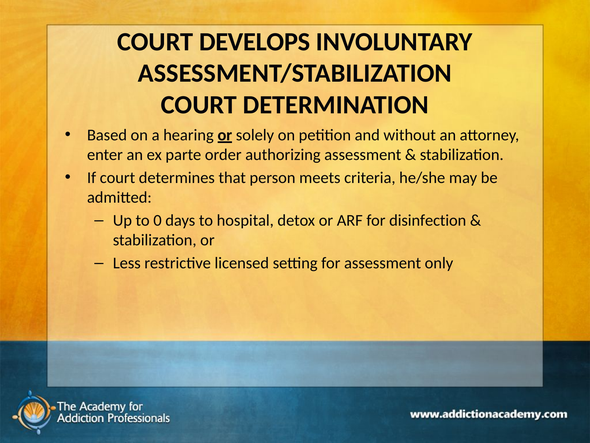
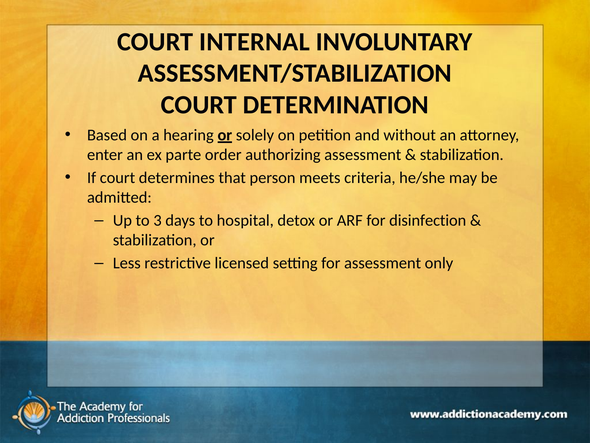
DEVELOPS: DEVELOPS -> INTERNAL (254, 42)
0: 0 -> 3 (157, 220)
